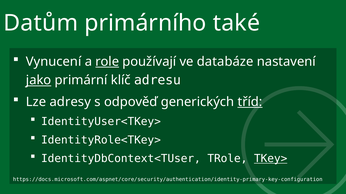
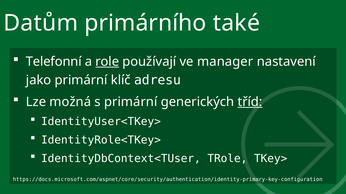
Vynucení: Vynucení -> Telefonní (54, 62)
databáze: databáze -> manager (225, 62)
jako underline: present -> none (39, 80)
adresy: adresy -> možná (70, 102)
s odpověď: odpověď -> primární (131, 102)
TKey> underline: present -> none (271, 159)
